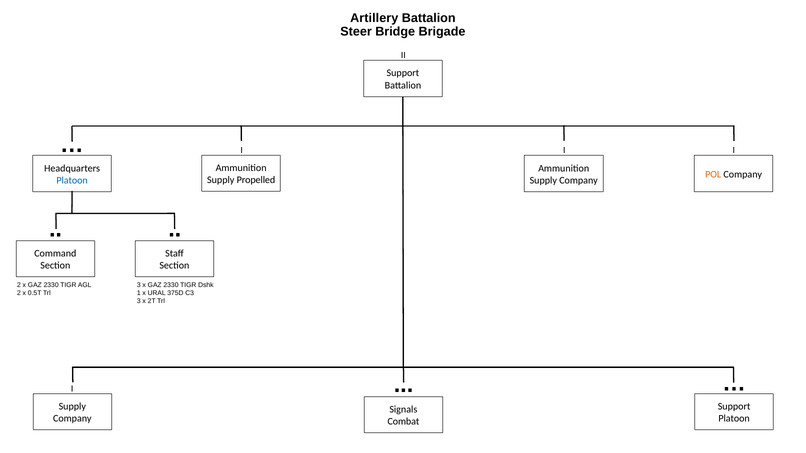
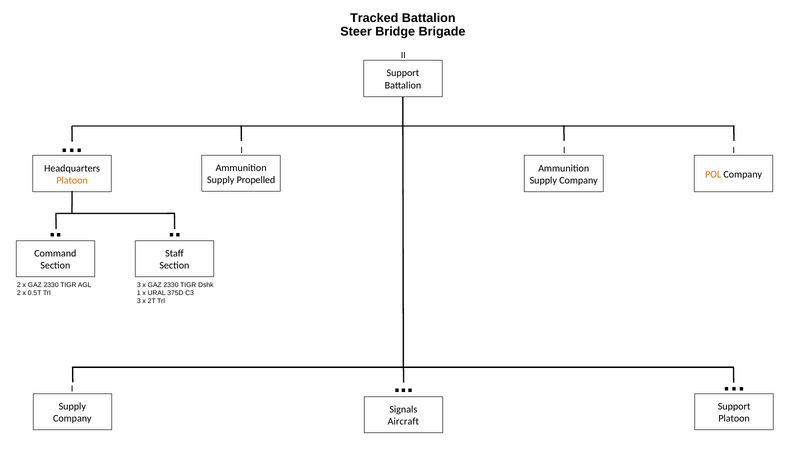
Artillery: Artillery -> Tracked (374, 18)
Platoon colour: blue -> orange (72, 180)
Combat: Combat -> Aircraft (403, 422)
